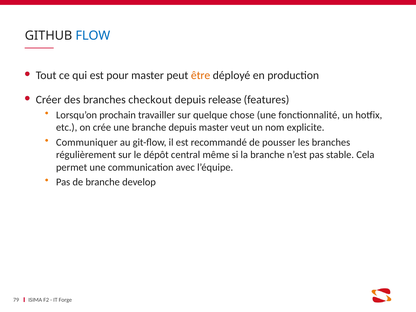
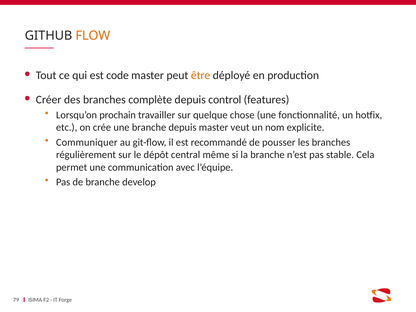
FLOW colour: blue -> orange (93, 36)
pour: pour -> code (118, 75)
checkout: checkout -> complète (150, 100)
release: release -> control (225, 100)
